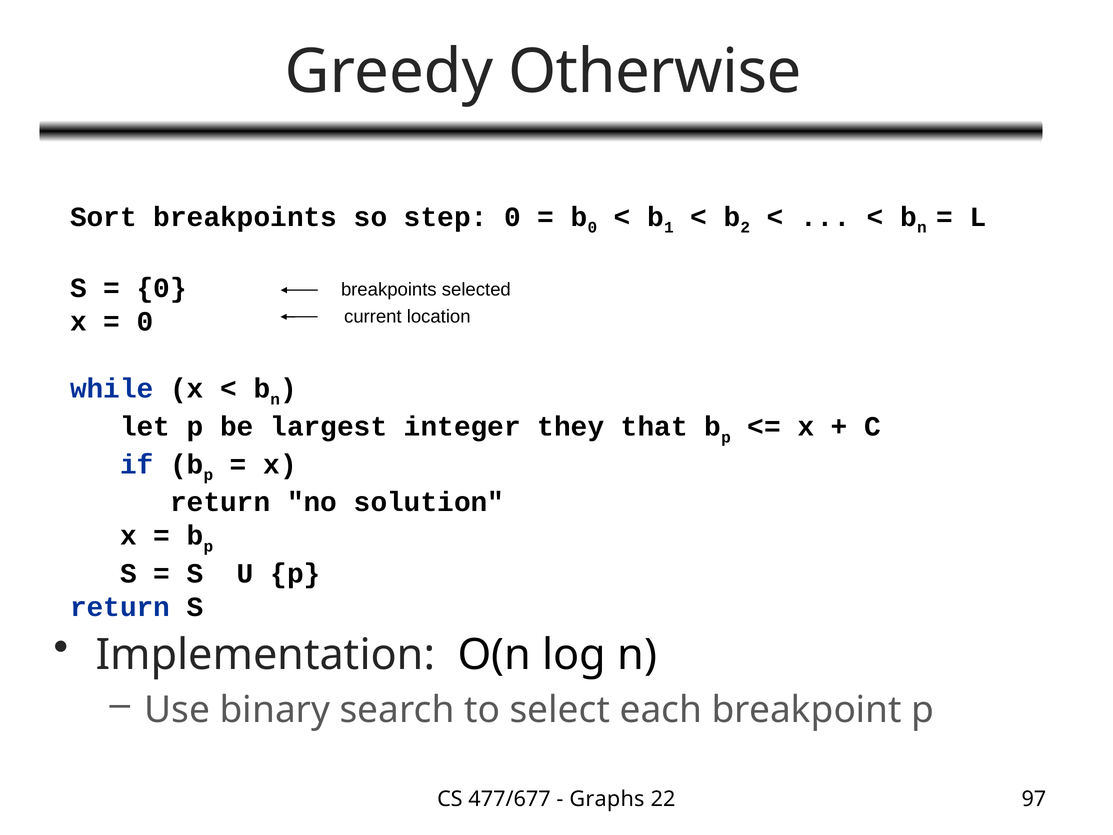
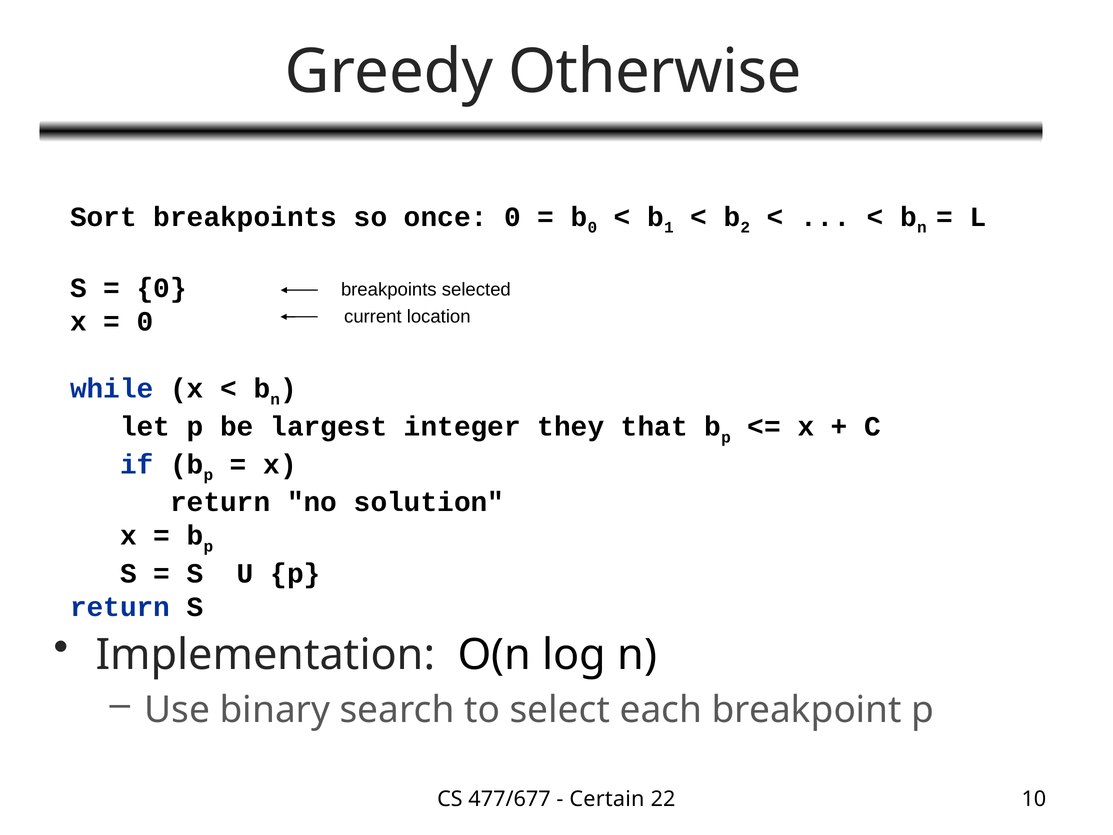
step: step -> once (446, 217)
Graphs: Graphs -> Certain (607, 799)
97: 97 -> 10 (1034, 799)
